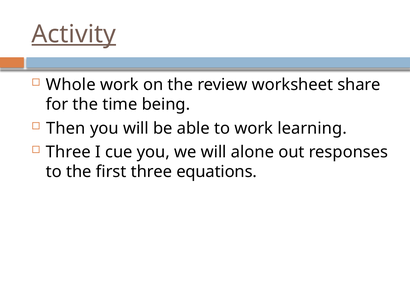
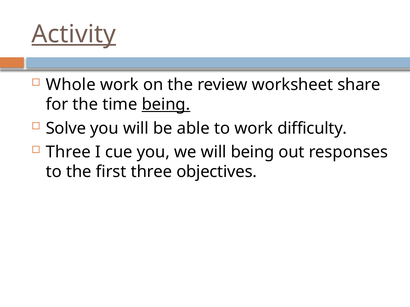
being underline: none -> present (166, 105)
Then: Then -> Solve (66, 128)
learning: learning -> difficulty (312, 128)
will alone: alone -> being (253, 152)
equations: equations -> objectives (217, 172)
